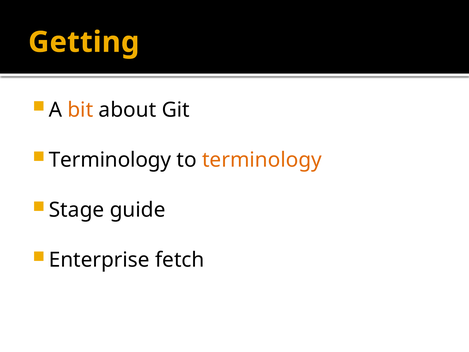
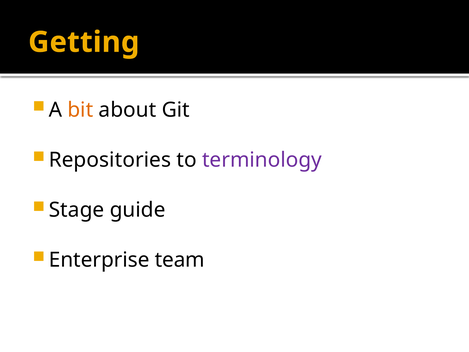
Terminology: Terminology -> Repositories (110, 160)
terminology colour: orange -> purple (262, 160)
fetch: fetch -> team (180, 260)
